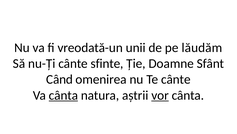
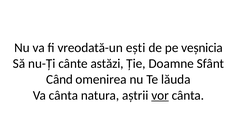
unii: unii -> ești (136, 47)
lăudăm: lăudăm -> veșnicia (202, 47)
sfinte: sfinte -> astăzi (107, 63)
Te cânte: cânte -> lăuda (176, 79)
cânta underline: present -> none (63, 95)
